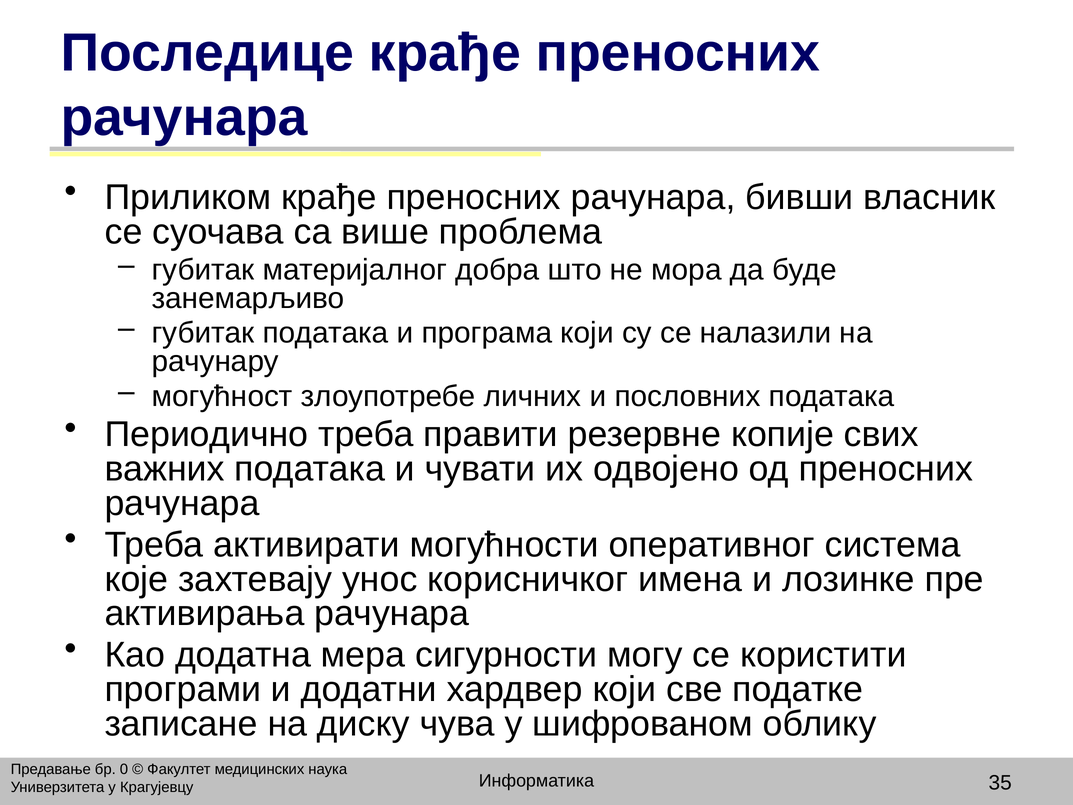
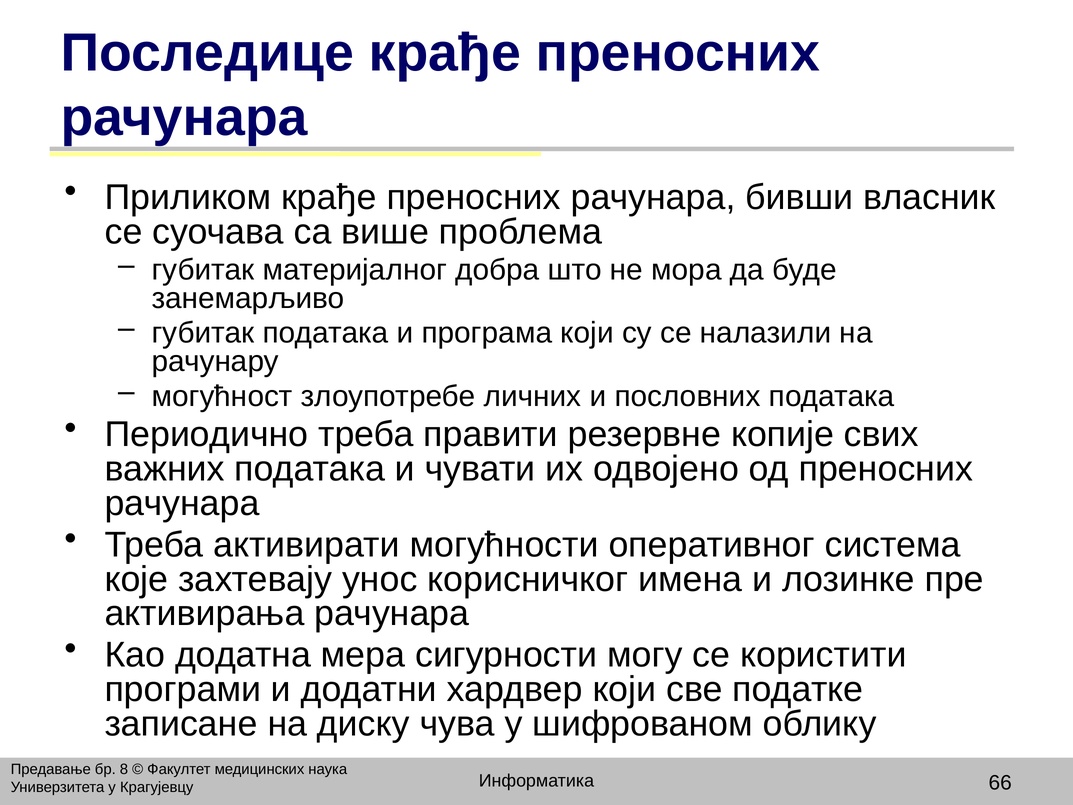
0: 0 -> 8 (124, 769)
35: 35 -> 66 (1000, 783)
